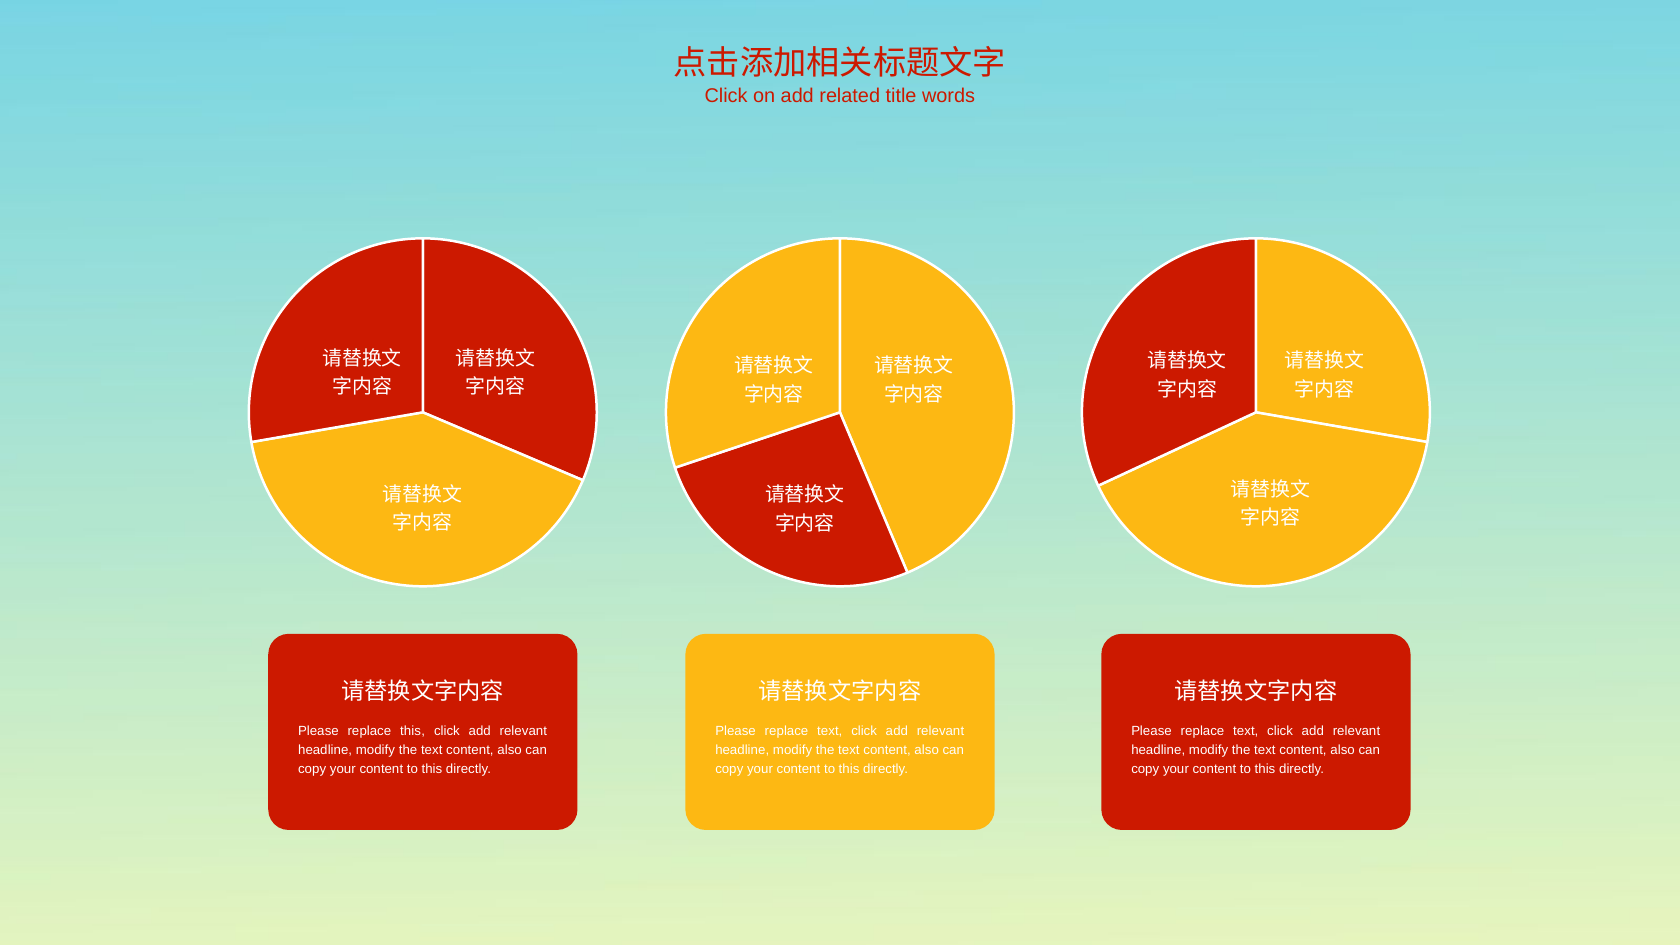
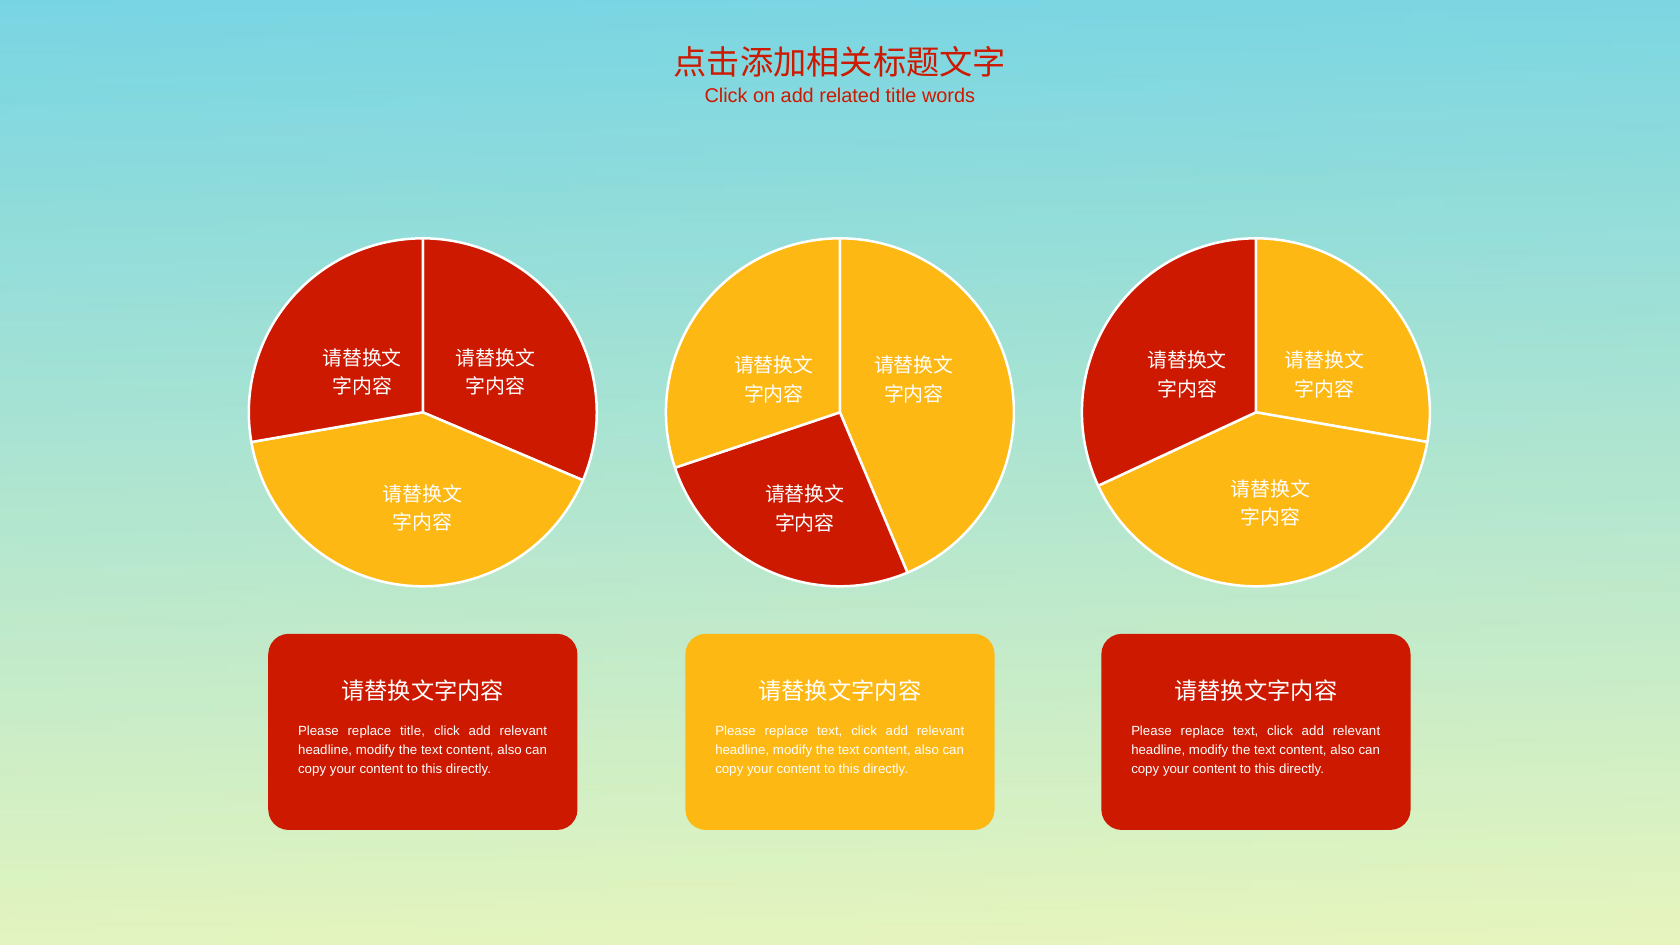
replace this: this -> title (413, 731)
